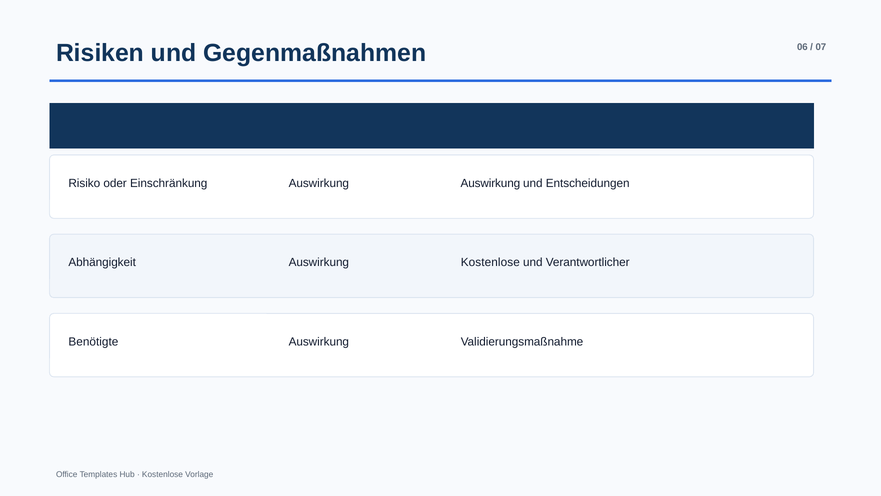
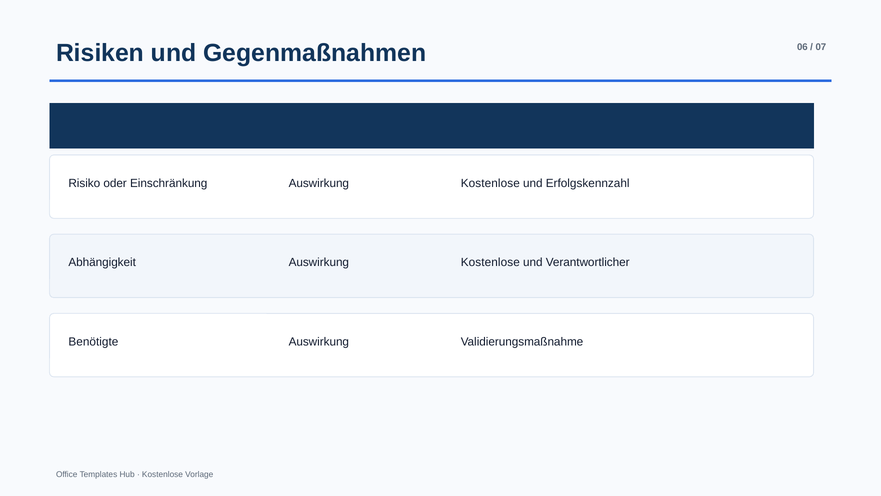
Einschränkung Auswirkung Auswirkung: Auswirkung -> Kostenlose (490, 183)
Entscheidungen: Entscheidungen -> Erfolgskennzahl (588, 183)
